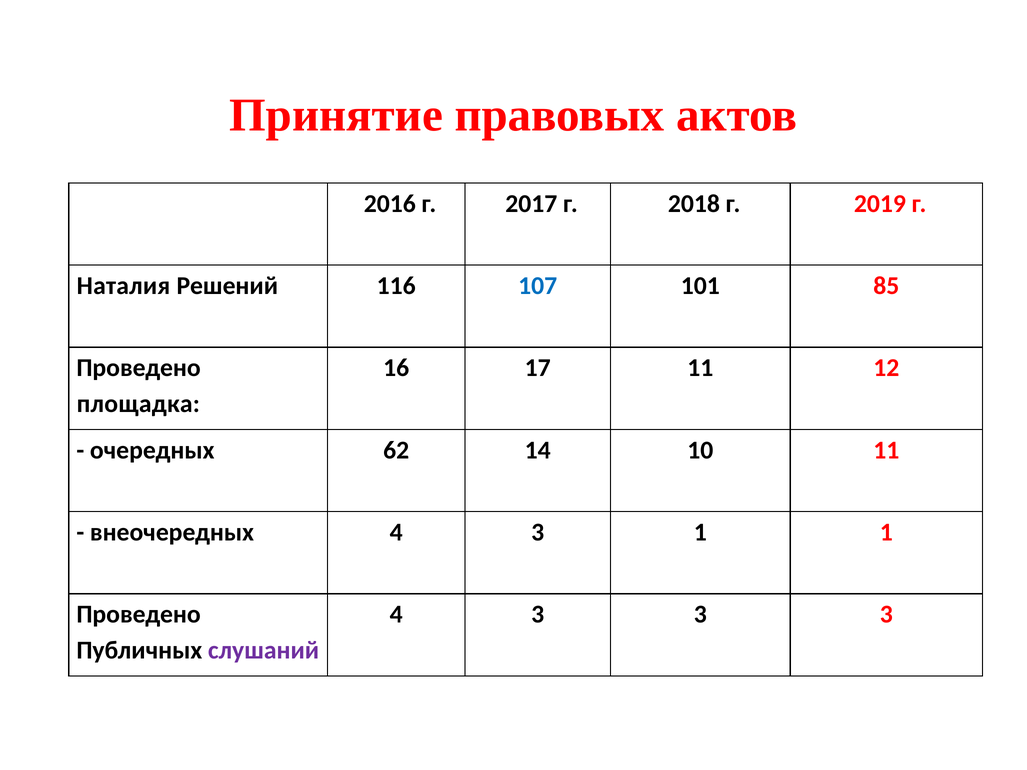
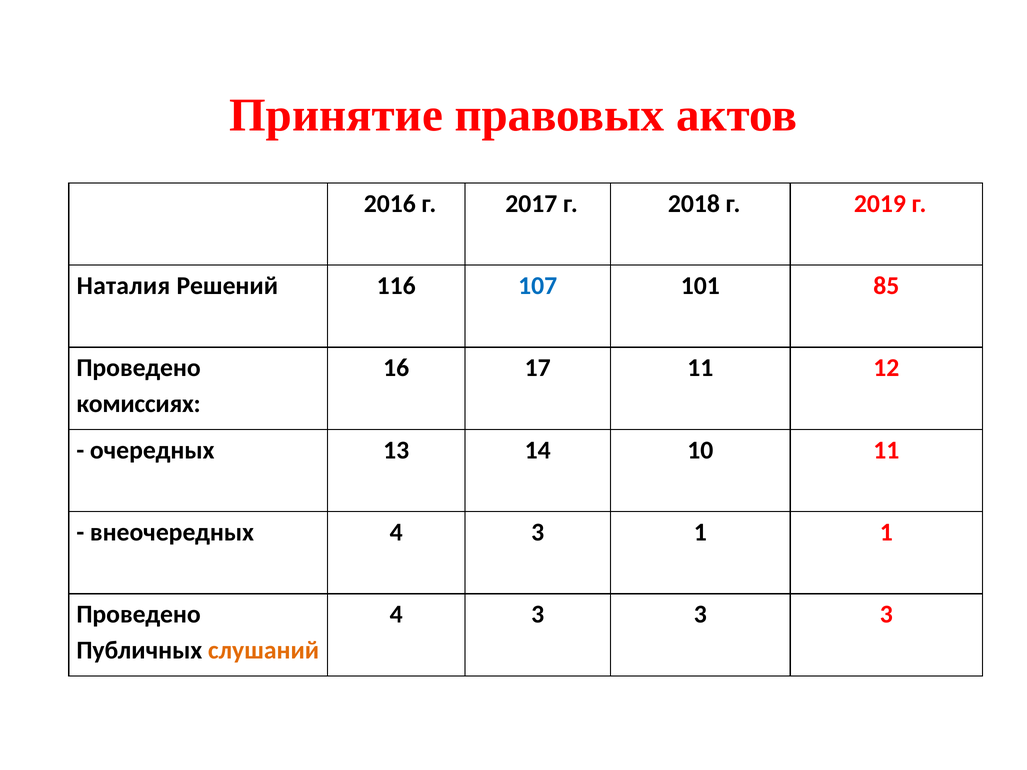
площадка: площадка -> комиссиях (139, 404)
62: 62 -> 13 (396, 450)
слушаний colour: purple -> orange (264, 651)
